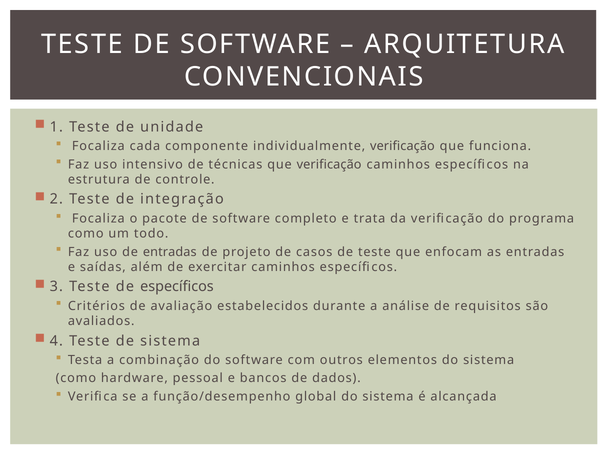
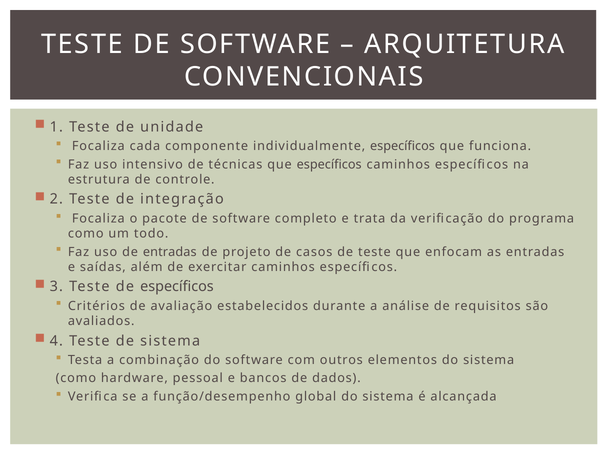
individualmente verificação: verificação -> específicos (402, 146)
que verificação: verificação -> específicos (329, 164)
